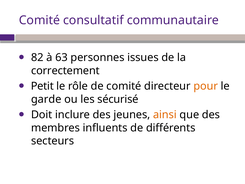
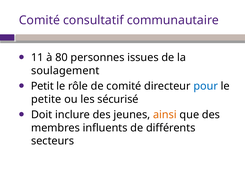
82: 82 -> 11 (37, 58)
63: 63 -> 80 (61, 58)
correctement: correctement -> soulagement (65, 71)
pour colour: orange -> blue (206, 86)
garde: garde -> petite (46, 99)
